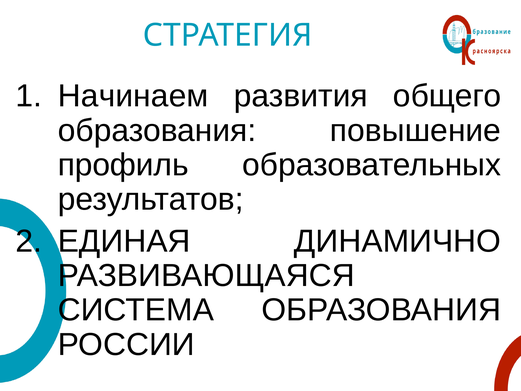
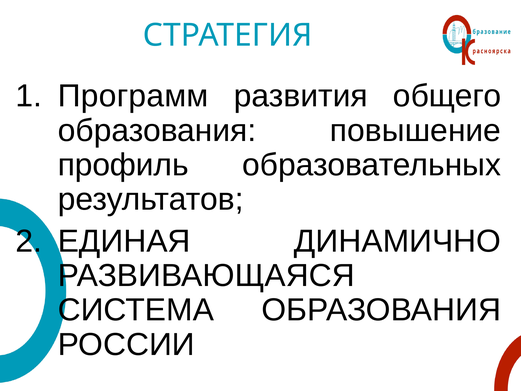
Начинаем: Начинаем -> Программ (133, 96)
